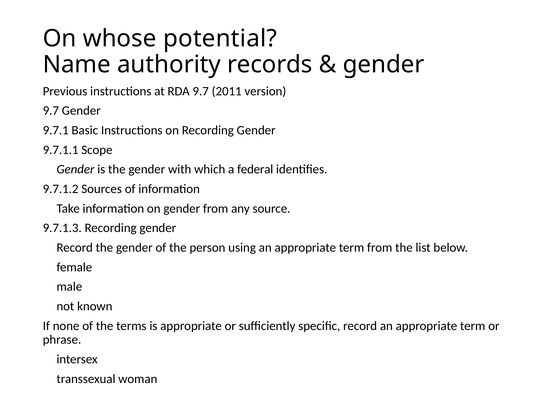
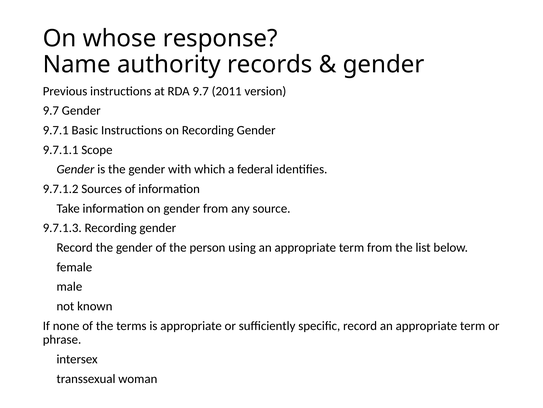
potential: potential -> response (220, 38)
